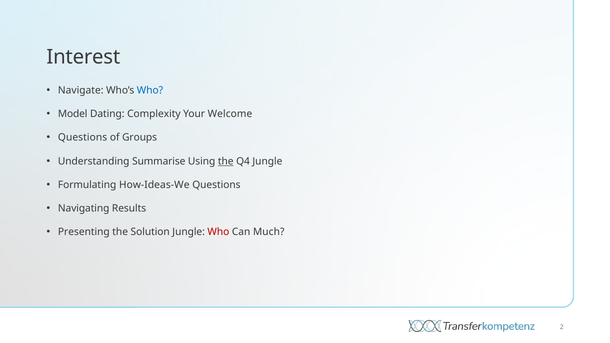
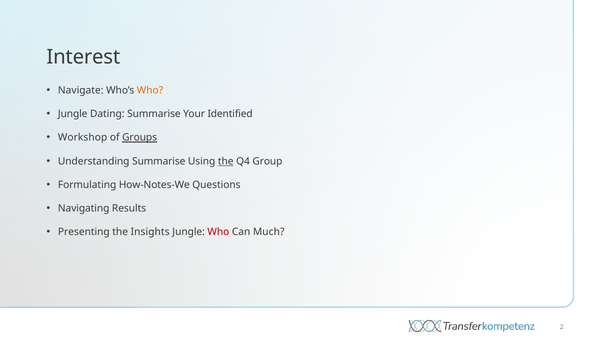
Who colour: blue -> orange (150, 90)
Model: Model -> Jungle (73, 114)
Dating Complexity: Complexity -> Summarise (154, 114)
Welcome: Welcome -> Identified (230, 114)
Questions: Questions -> Workshop (83, 138)
Groups underline: none -> present (140, 138)
Q4 Jungle: Jungle -> Group (267, 161)
How-Ideas-We: How-Ideas-We -> How-Notes-We (154, 185)
Solution: Solution -> Insights (150, 232)
